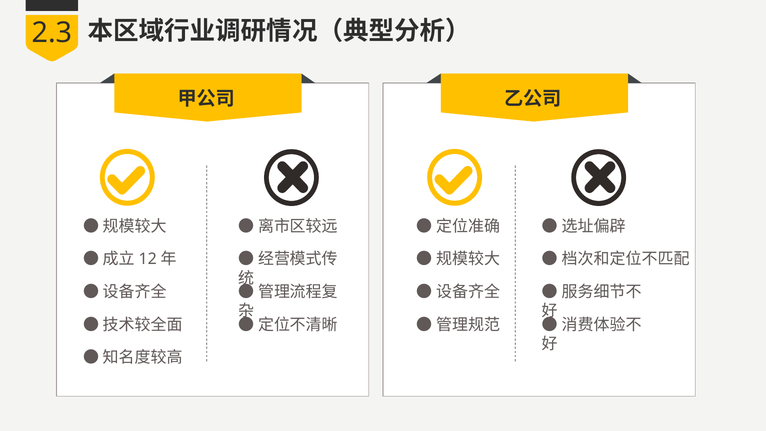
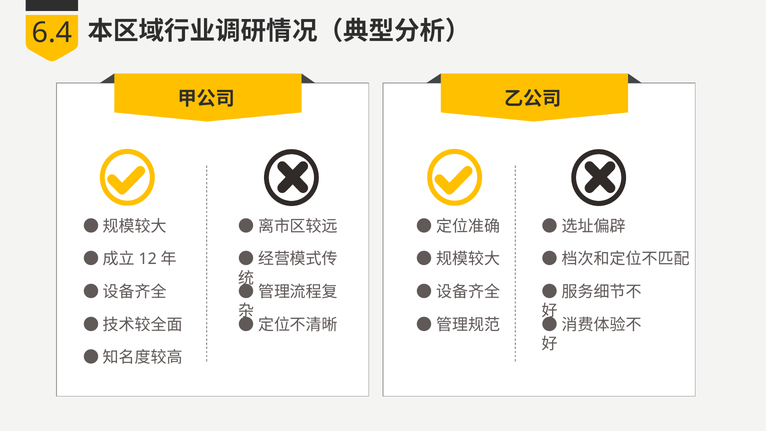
2.3: 2.3 -> 6.4 (52, 33)
